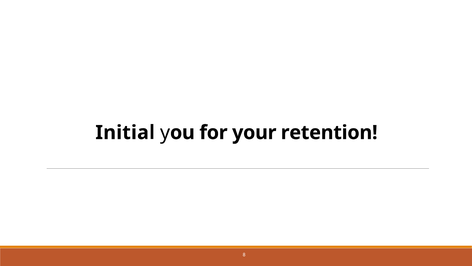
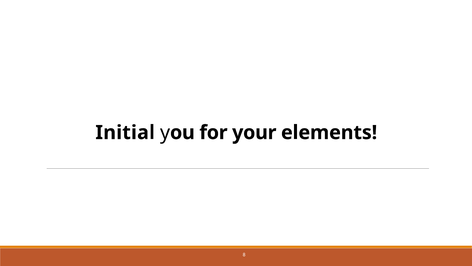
retention: retention -> elements (329, 132)
